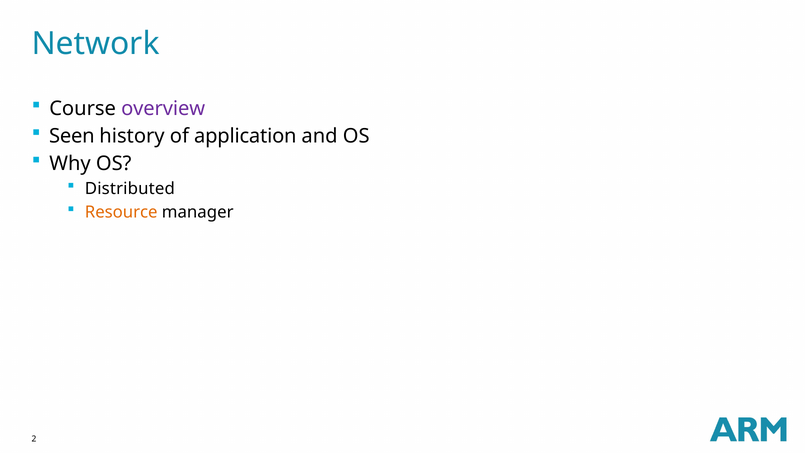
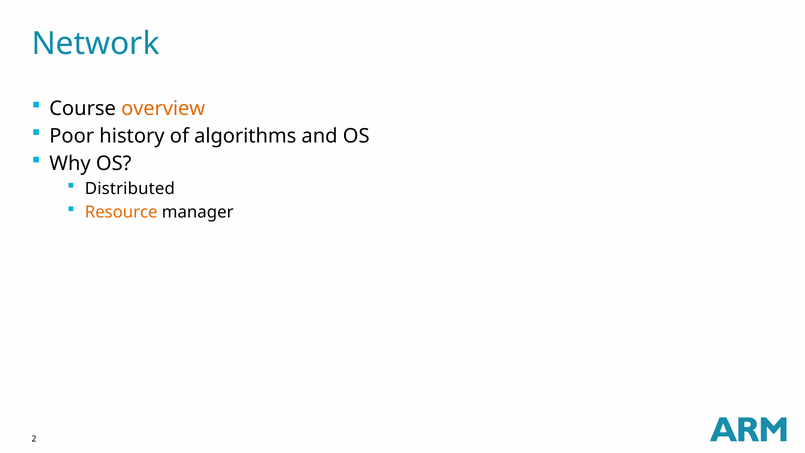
overview colour: purple -> orange (163, 109)
Seen: Seen -> Poor (72, 136)
application: application -> algorithms (245, 136)
